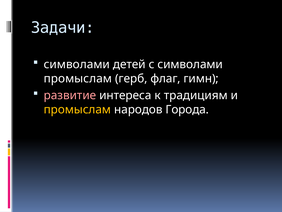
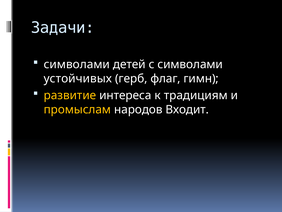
промыслам: промыслам -> устойчивых (78, 78)
развитие colour: pink -> yellow (70, 95)
Города: Города -> Входит (187, 109)
